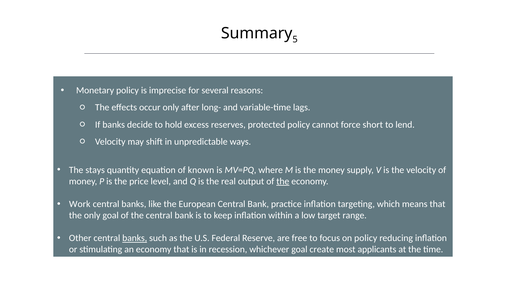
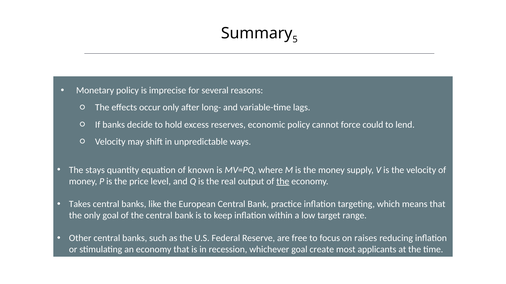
protected: protected -> economic (267, 125)
short: short -> could (373, 125)
Work: Work -> Takes (80, 205)
banks underline: present -> none (135, 239)
on policy: policy -> raises (366, 239)
